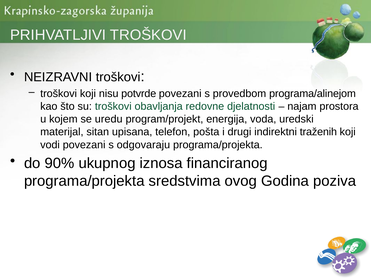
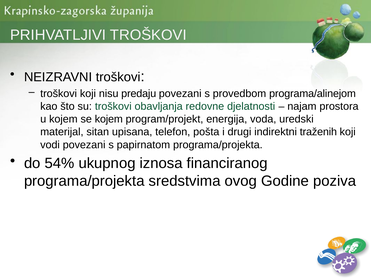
potvrde: potvrde -> predaju (139, 94)
se uredu: uredu -> kojem (109, 119)
odgovaraju: odgovaraju -> papirnatom (143, 145)
90%: 90% -> 54% (60, 164)
Godina: Godina -> Godine (285, 181)
